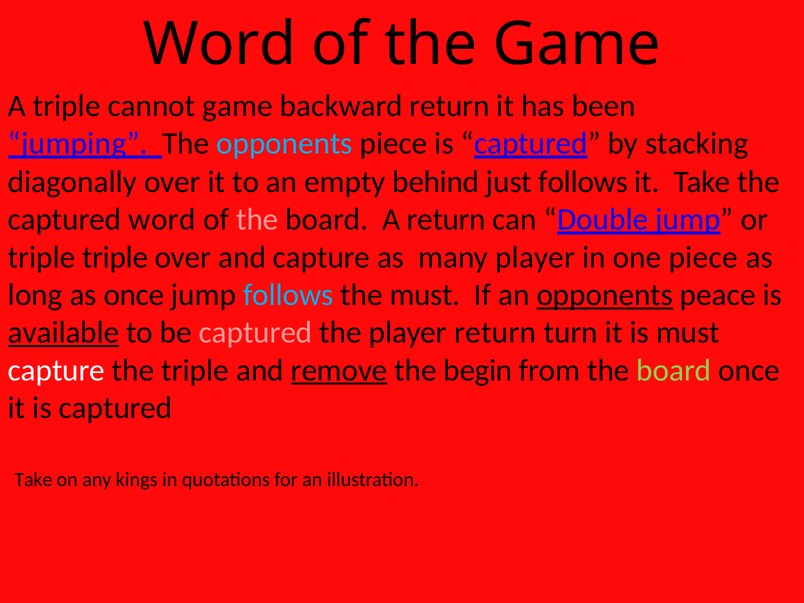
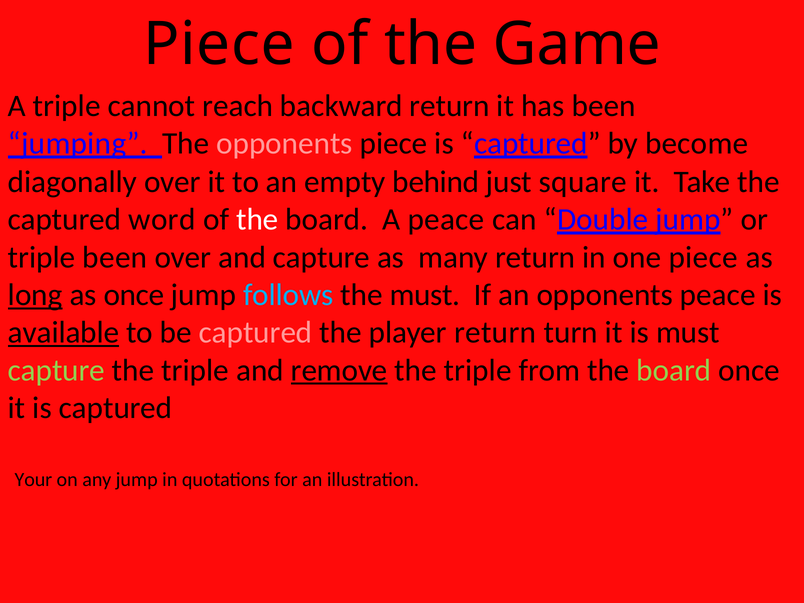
Word: Word -> Piece (219, 44)
cannot game: game -> reach (238, 106)
opponents colour: light blue -> pink (284, 144)
stacking: stacking -> become (697, 144)
just follows: follows -> square (583, 182)
the colour: pink -> white (257, 219)
A return: return -> peace (446, 219)
triple triple: triple -> been (115, 258)
many player: player -> return (535, 258)
long underline: none -> present (35, 295)
opponents underline: present -> none (605, 295)
capture colour: white -> light green (56, 370)
begin: begin -> triple (478, 370)
Take: Take -> Your (33, 480)
any kings: kings -> jump (137, 480)
